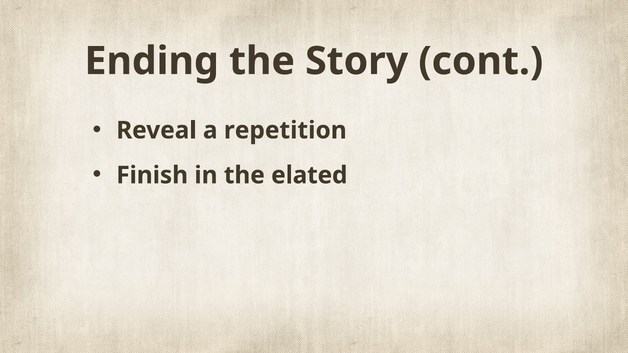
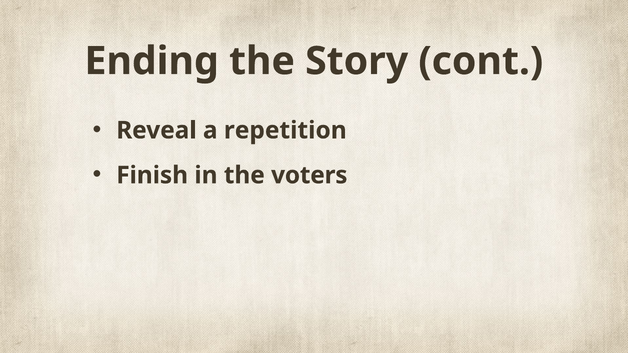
elated: elated -> voters (309, 175)
